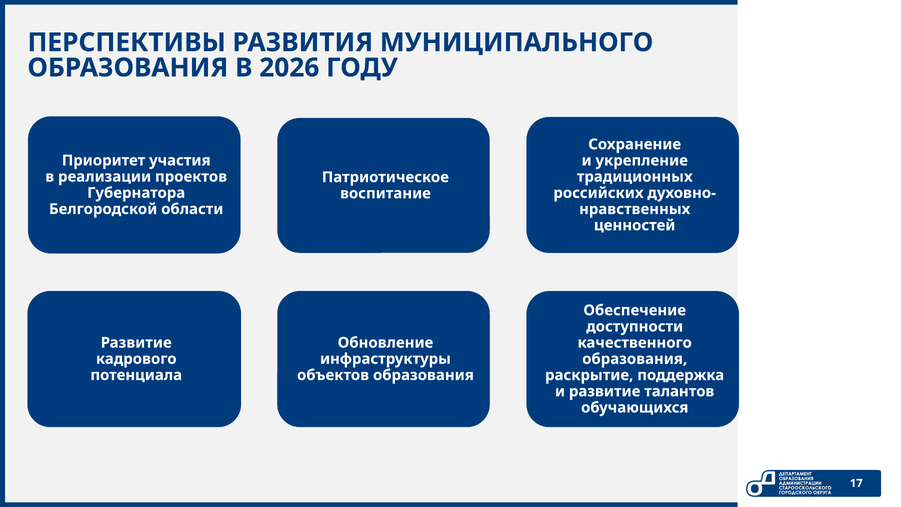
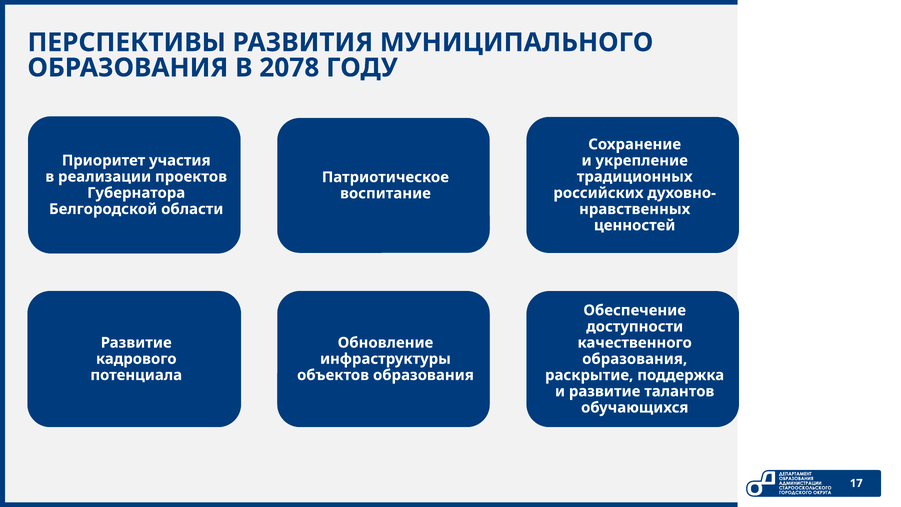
2026: 2026 -> 2078 (289, 68)
